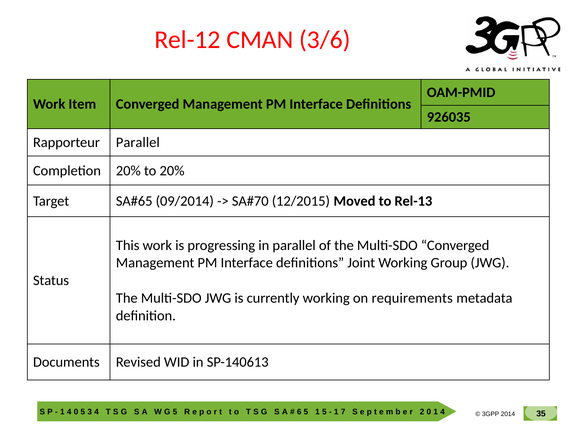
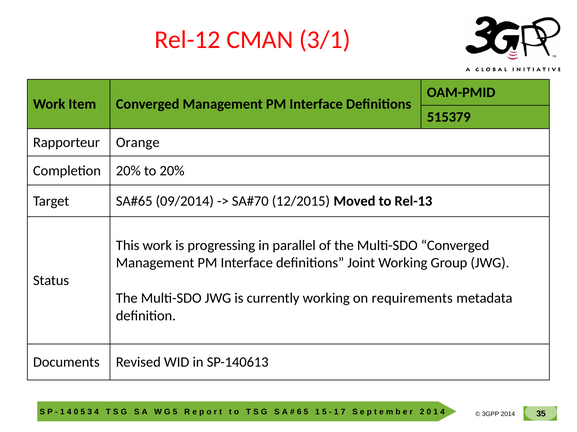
3/6: 3/6 -> 3/1 (325, 40)
926035: 926035 -> 515379 (449, 117)
Rapporteur Parallel: Parallel -> Orange (138, 143)
